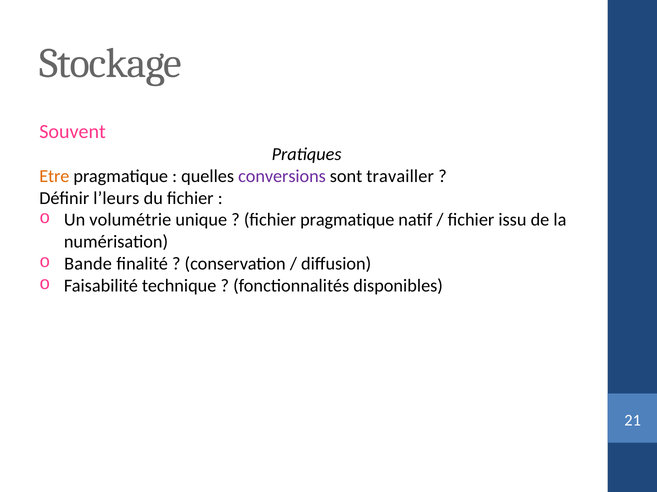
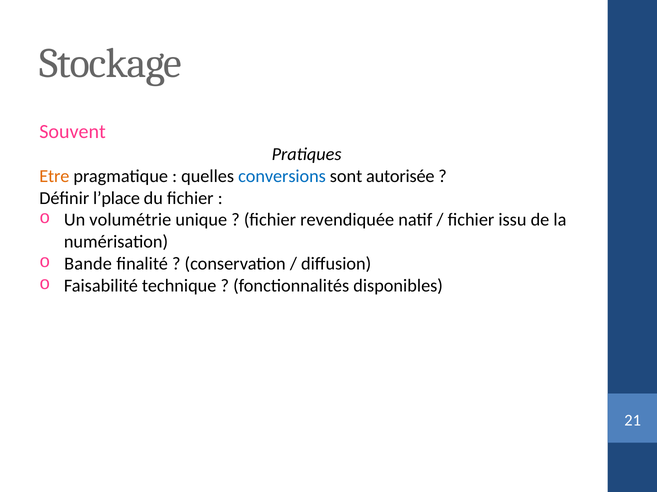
conversions colour: purple -> blue (282, 176)
travailler: travailler -> autorisée (400, 176)
l’leurs: l’leurs -> l’place (117, 198)
fichier pragmatique: pragmatique -> revendiquée (347, 220)
